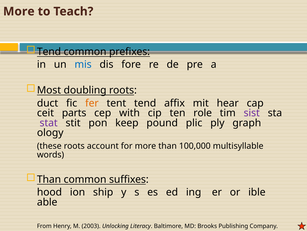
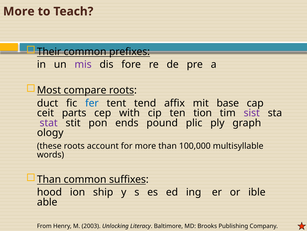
Tend: Tend -> Their (49, 52)
mis colour: blue -> purple (83, 64)
doubling: doubling -> compare (85, 90)
fer colour: orange -> blue (92, 103)
hear: hear -> base (228, 103)
role: role -> tion (203, 113)
keep: keep -> ends (127, 122)
